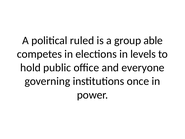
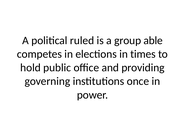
levels: levels -> times (143, 54)
everyone: everyone -> providing (143, 68)
